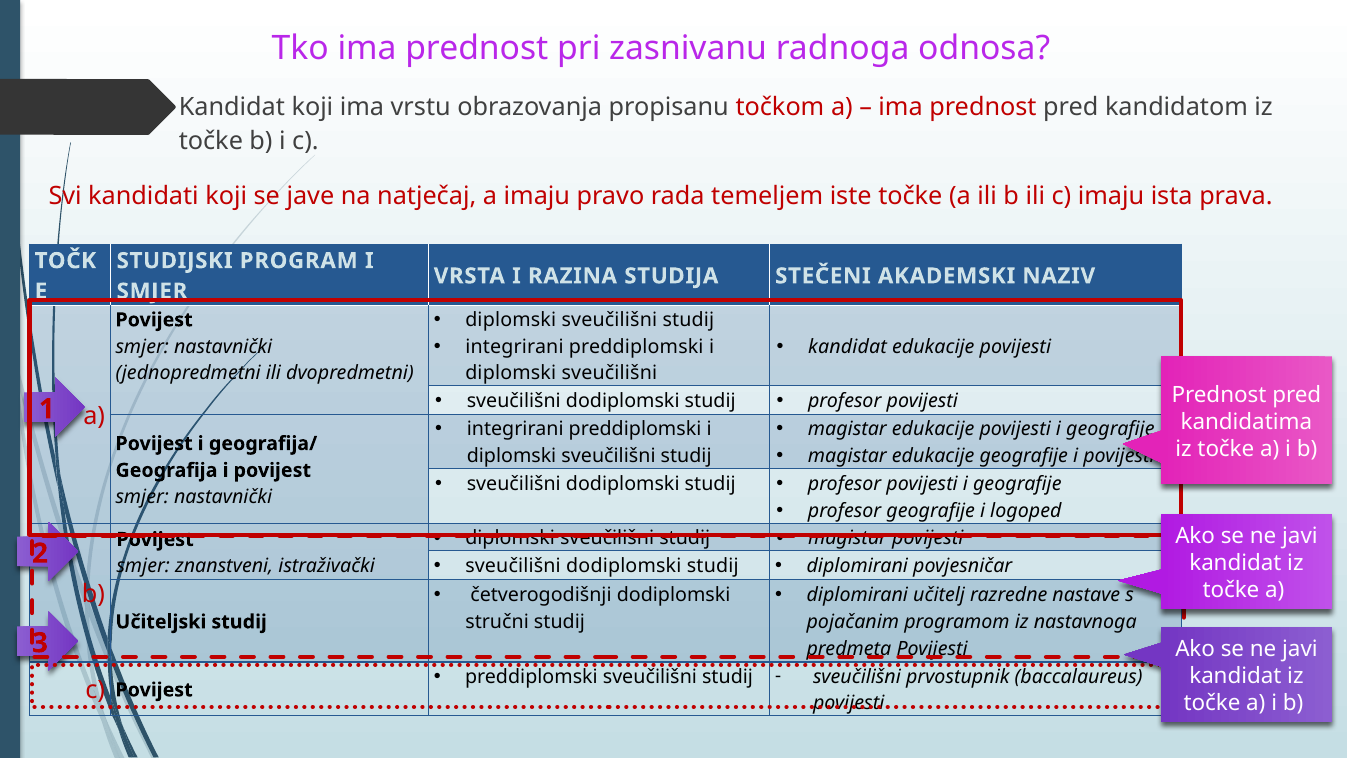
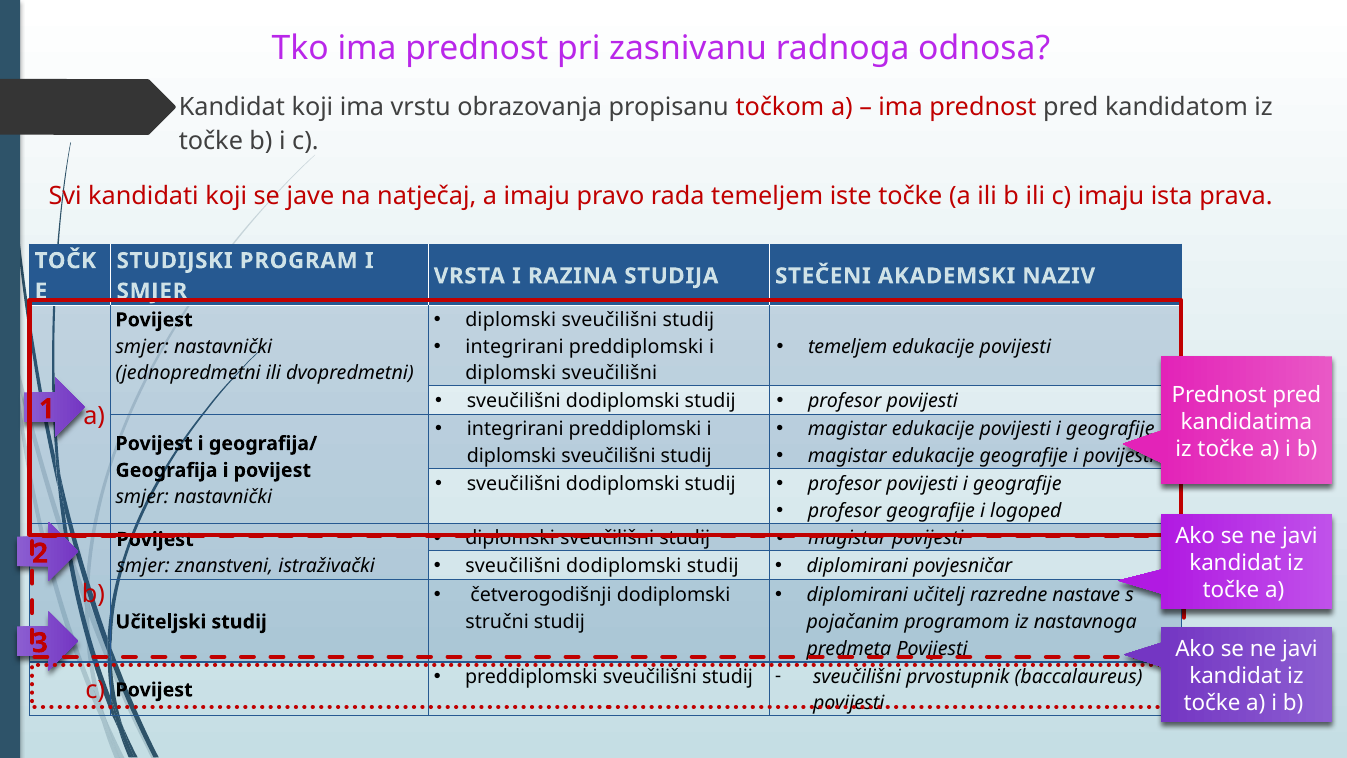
kandidat: kandidat -> temeljem (848, 347)
